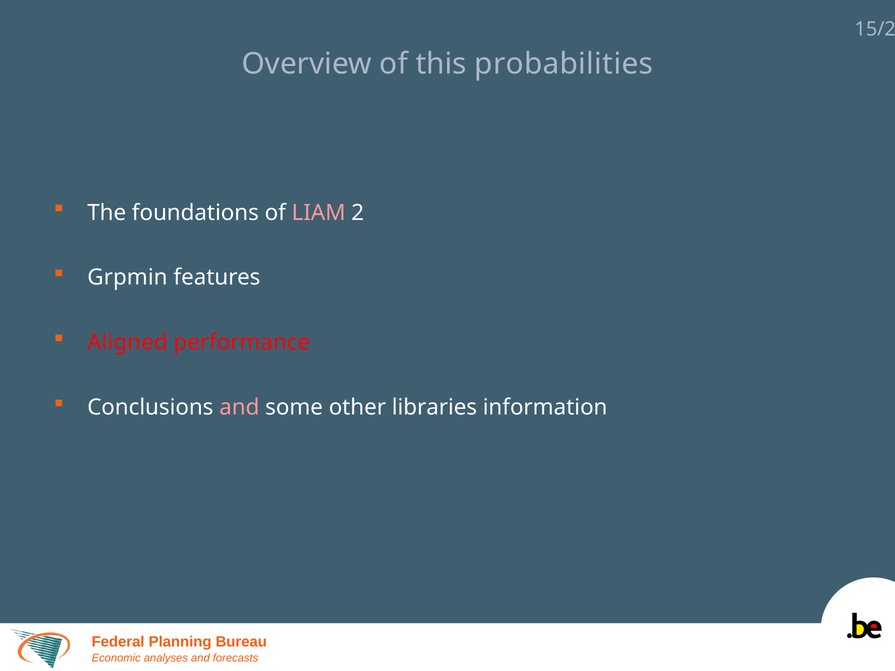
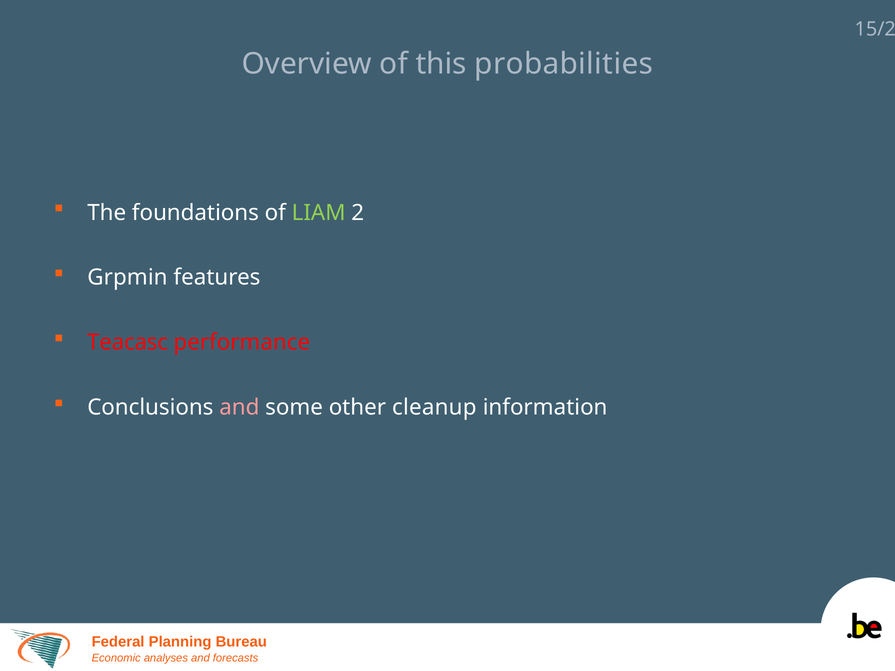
LIAM colour: pink -> light green (319, 213)
Aligned: Aligned -> Teacasc (128, 343)
libraries: libraries -> cleanup (434, 407)
